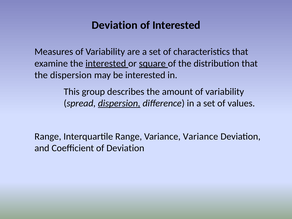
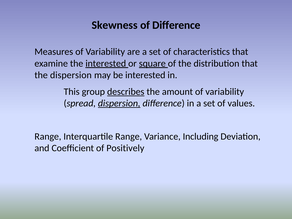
Deviation: Deviation -> Skewness (115, 25)
of Interested: Interested -> Difference (176, 25)
describes underline: none -> present (126, 92)
Variance Variance: Variance -> Including (201, 136)
of Deviation: Deviation -> Positively (125, 148)
